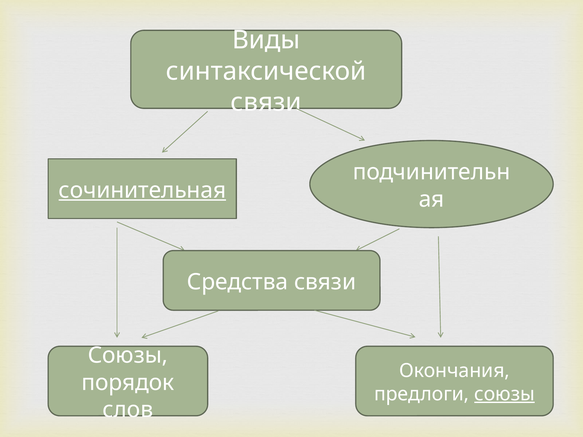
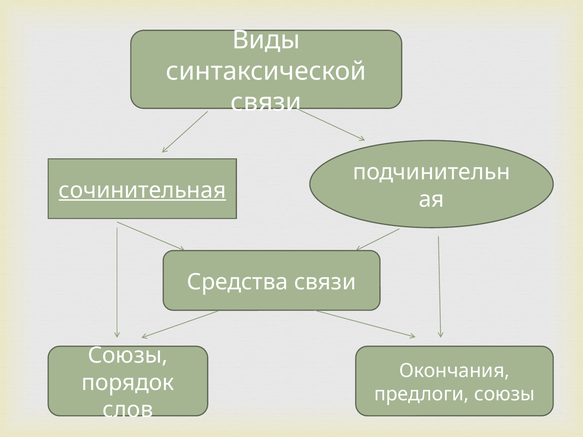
союзы underline: present -> none (505, 394)
